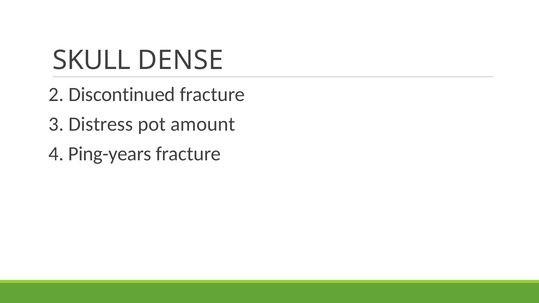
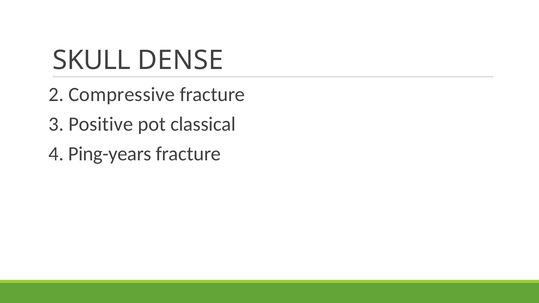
Discontinued: Discontinued -> Compressive (122, 94)
Distress: Distress -> Positive (101, 124)
amount: amount -> classical (203, 124)
